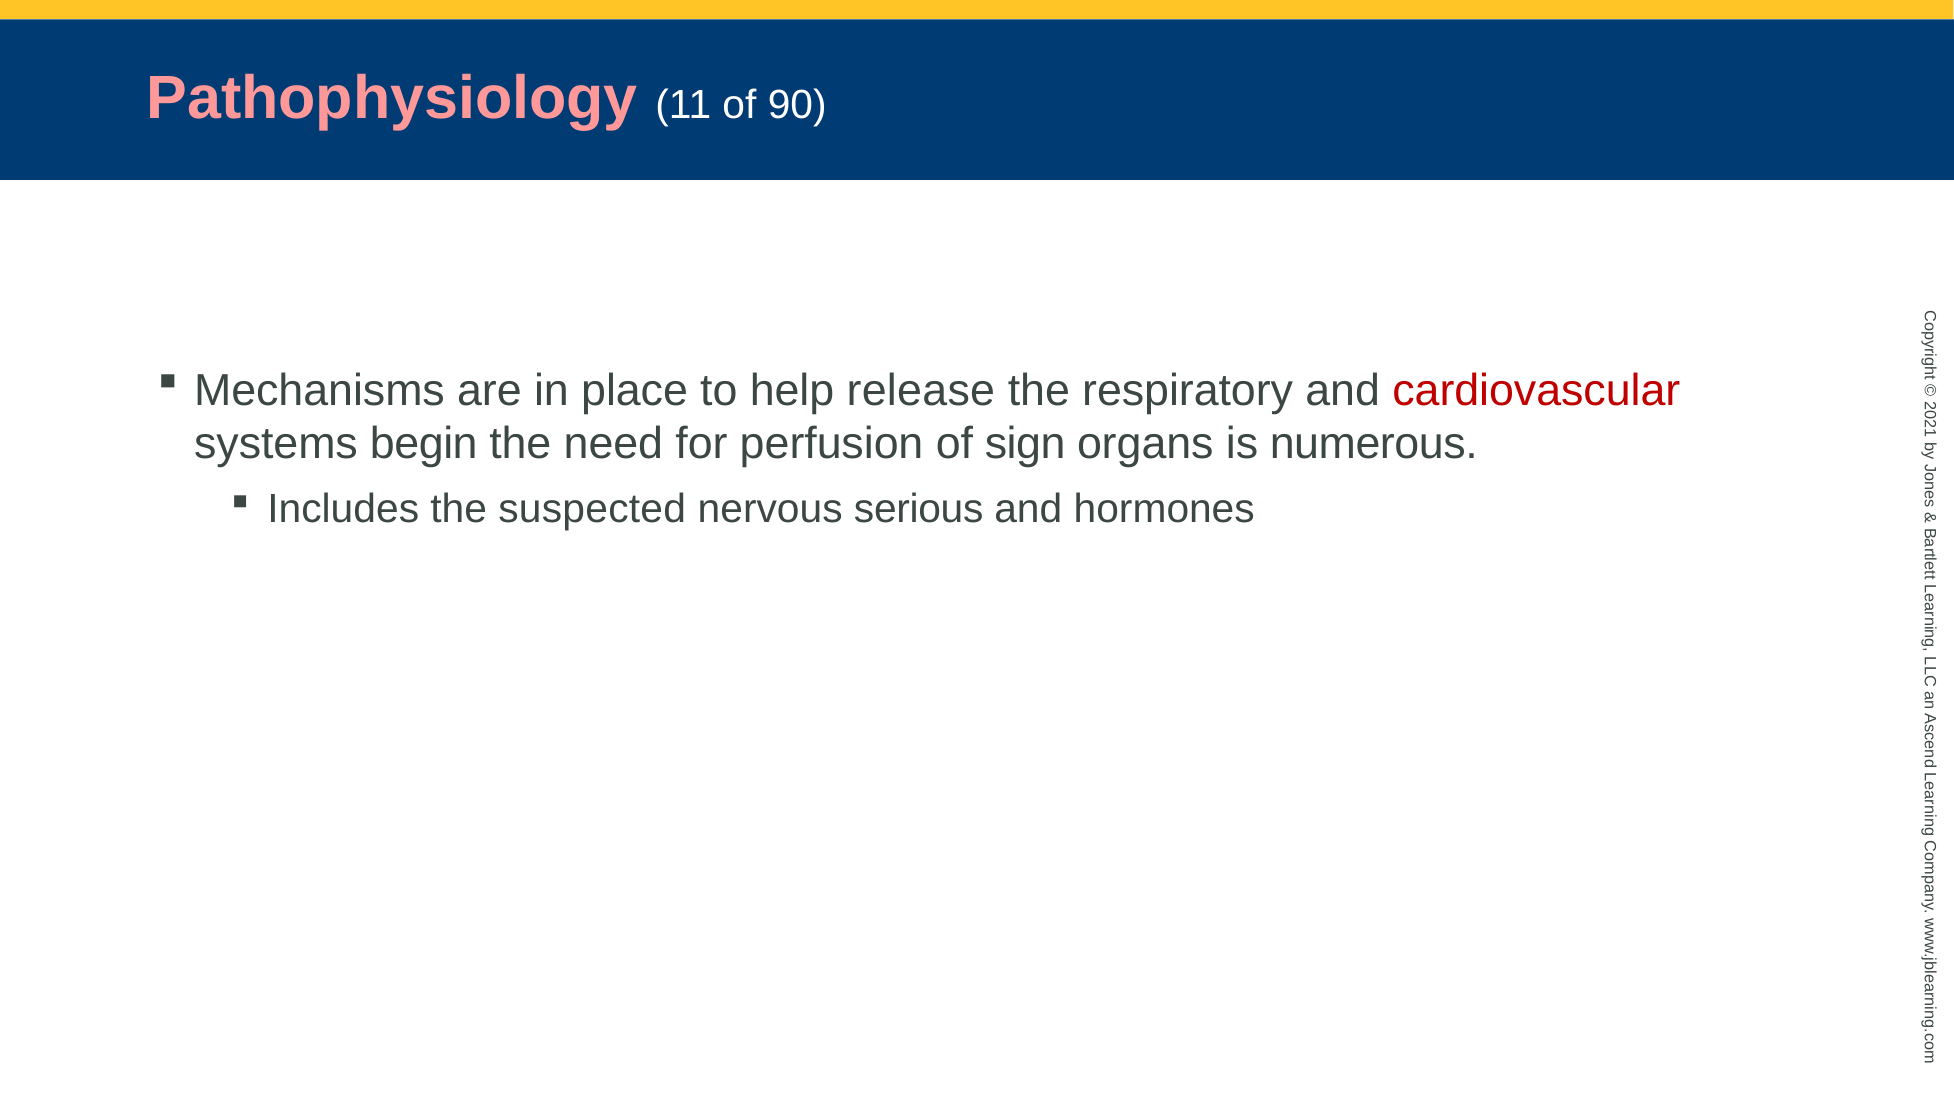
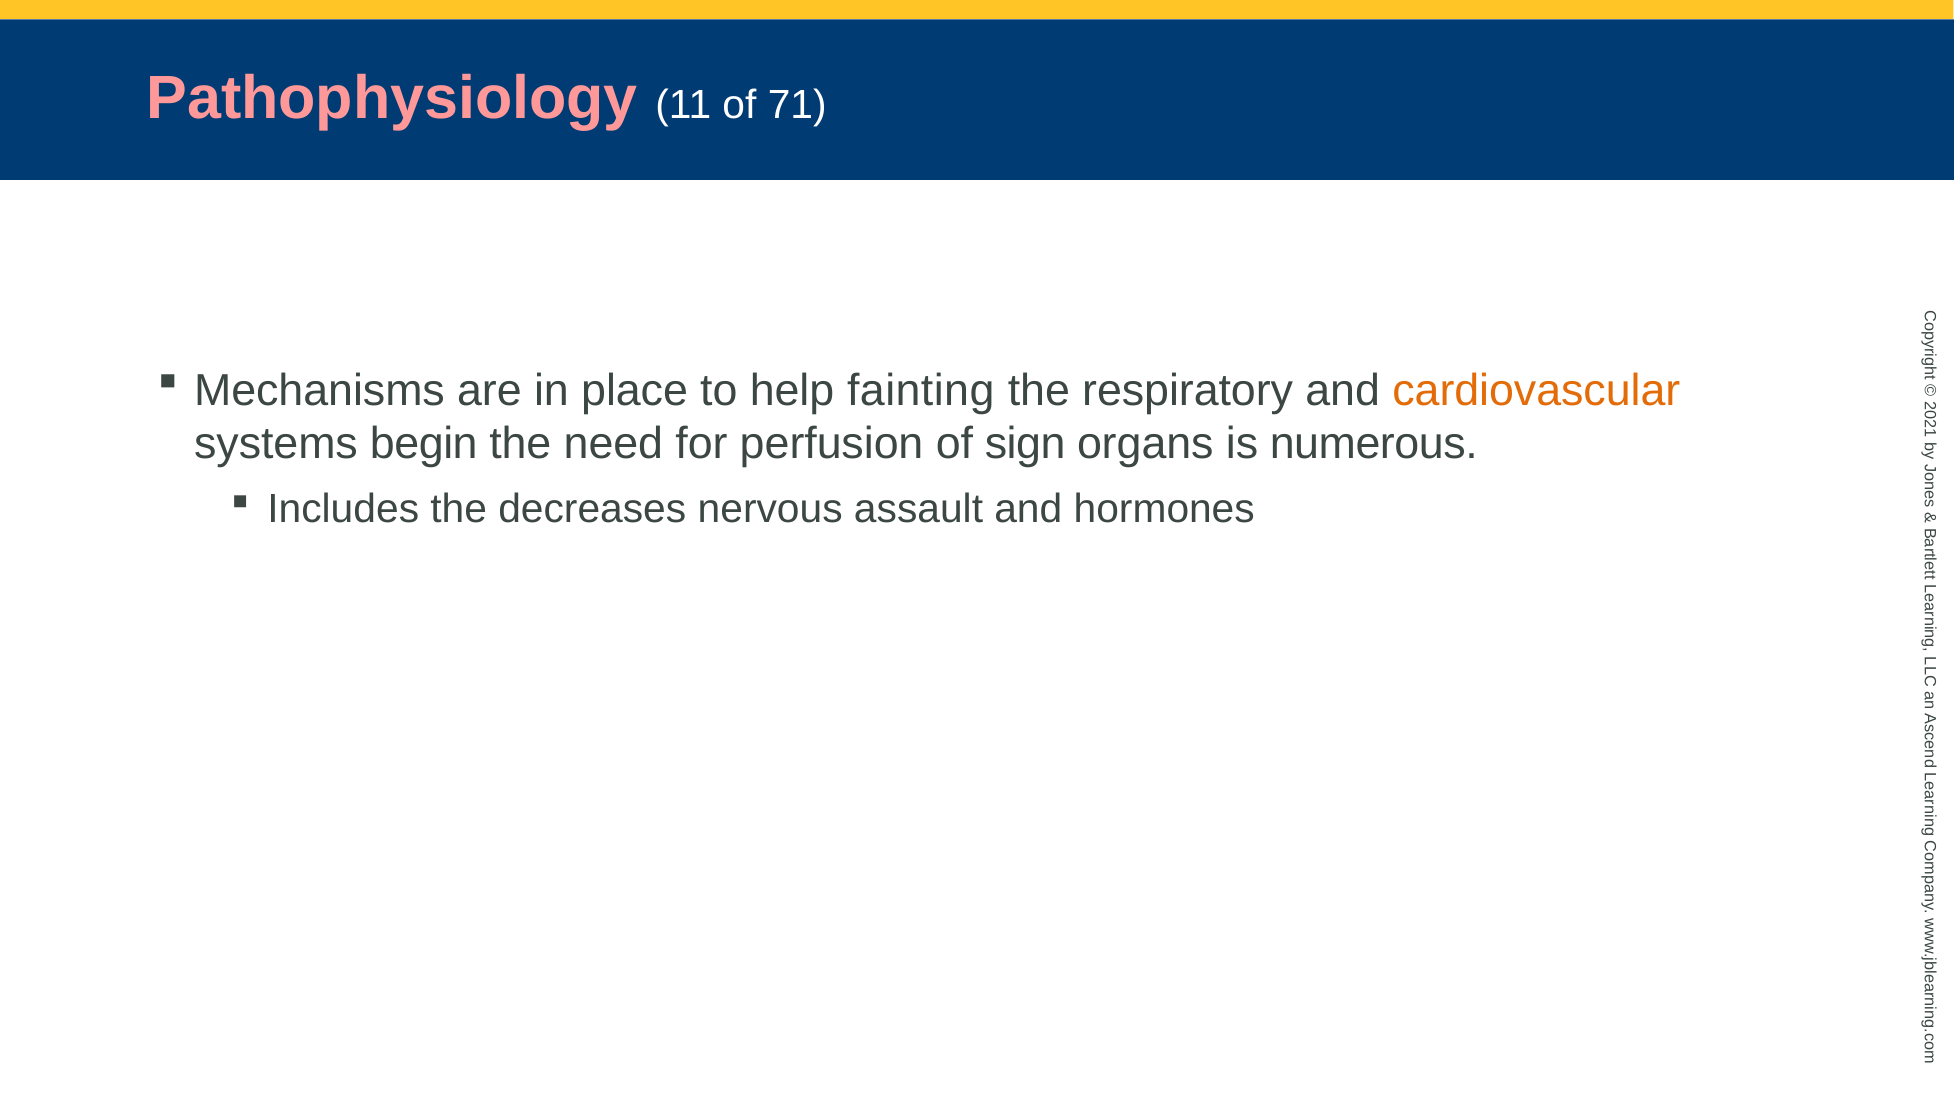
90: 90 -> 71 (797, 105)
release: release -> fainting (921, 390)
cardiovascular colour: red -> orange (1536, 390)
suspected: suspected -> decreases (592, 509)
serious: serious -> assault (919, 509)
